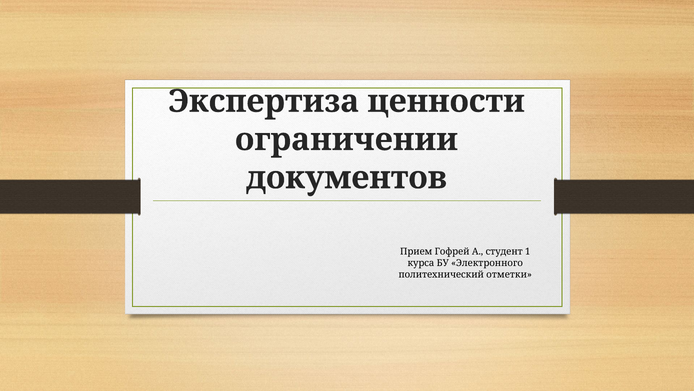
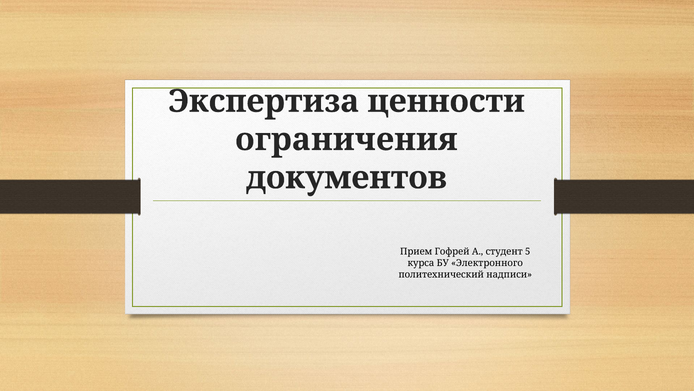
ограничении: ограничении -> ограничения (346, 139)
1: 1 -> 5 (528, 251)
отметки: отметки -> надписи (509, 274)
